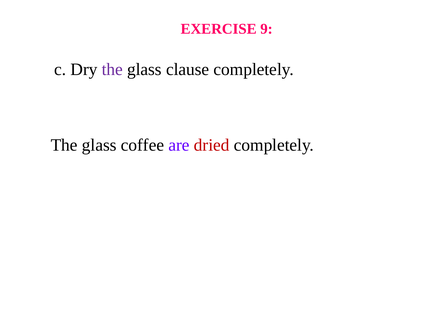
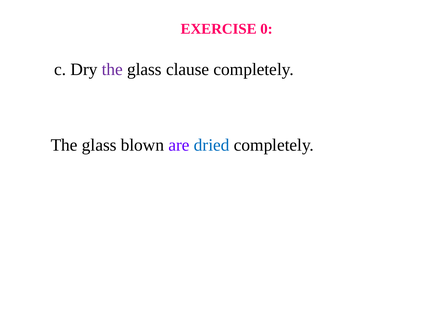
9: 9 -> 0 (266, 29)
coffee: coffee -> blown (142, 145)
dried colour: red -> blue (212, 145)
